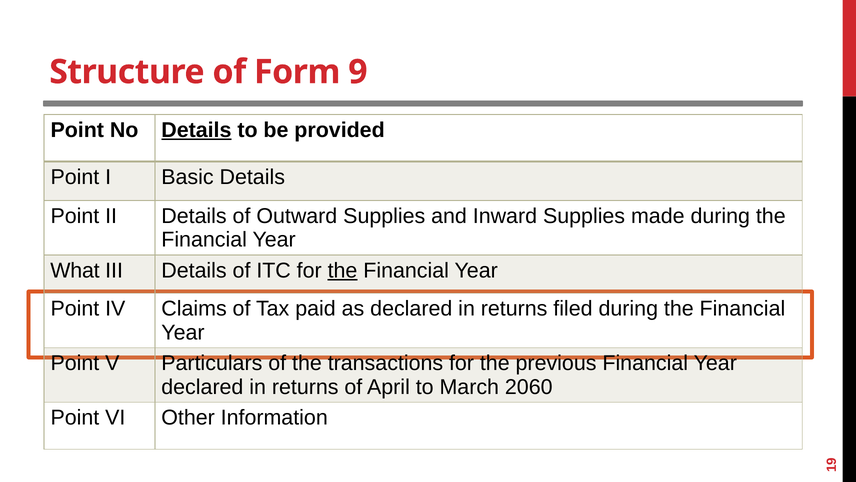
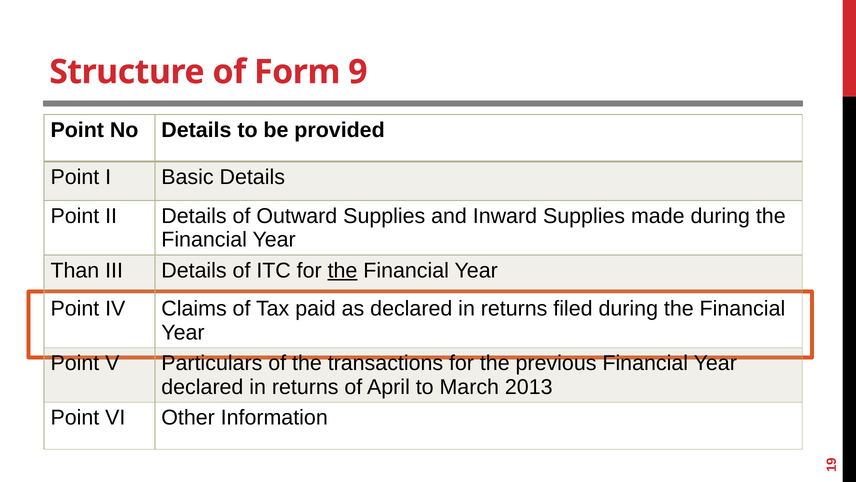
Details underline: present -> none (196, 130)
What: What -> Than (75, 270)
2060: 2060 -> 2013 (529, 387)
